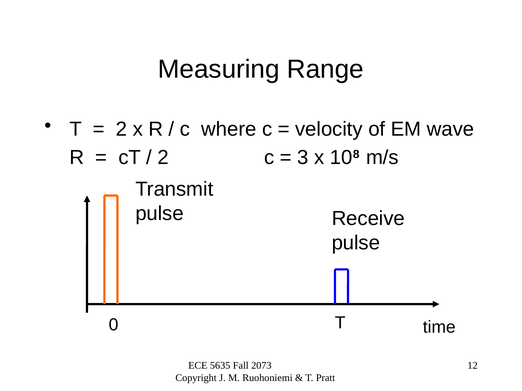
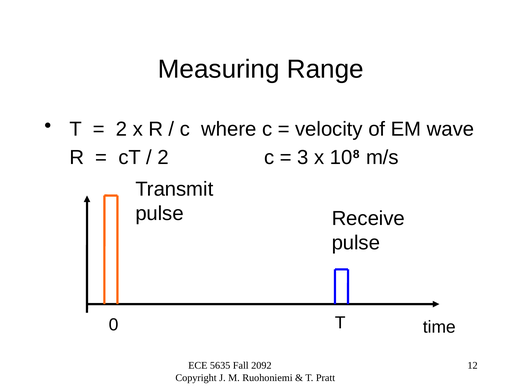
2073: 2073 -> 2092 (261, 366)
